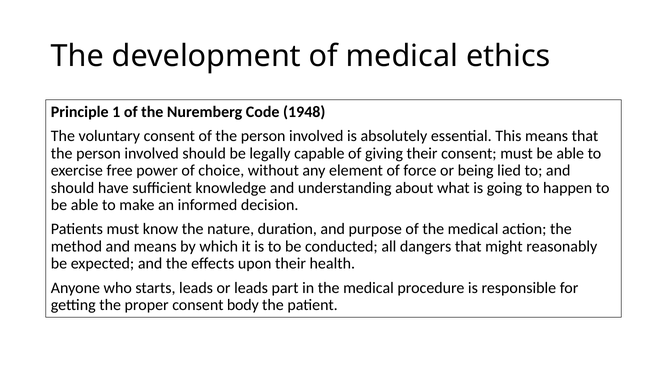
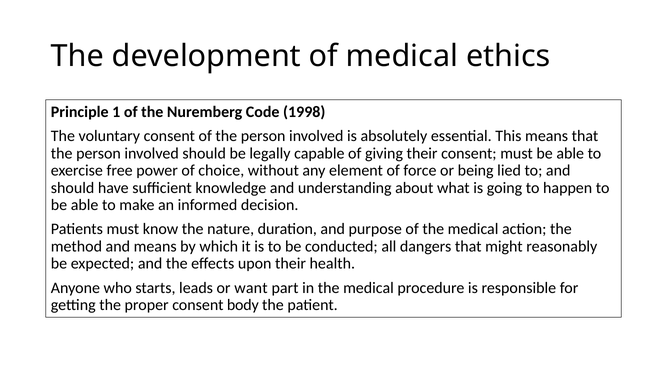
1948: 1948 -> 1998 (304, 112)
or leads: leads -> want (251, 288)
